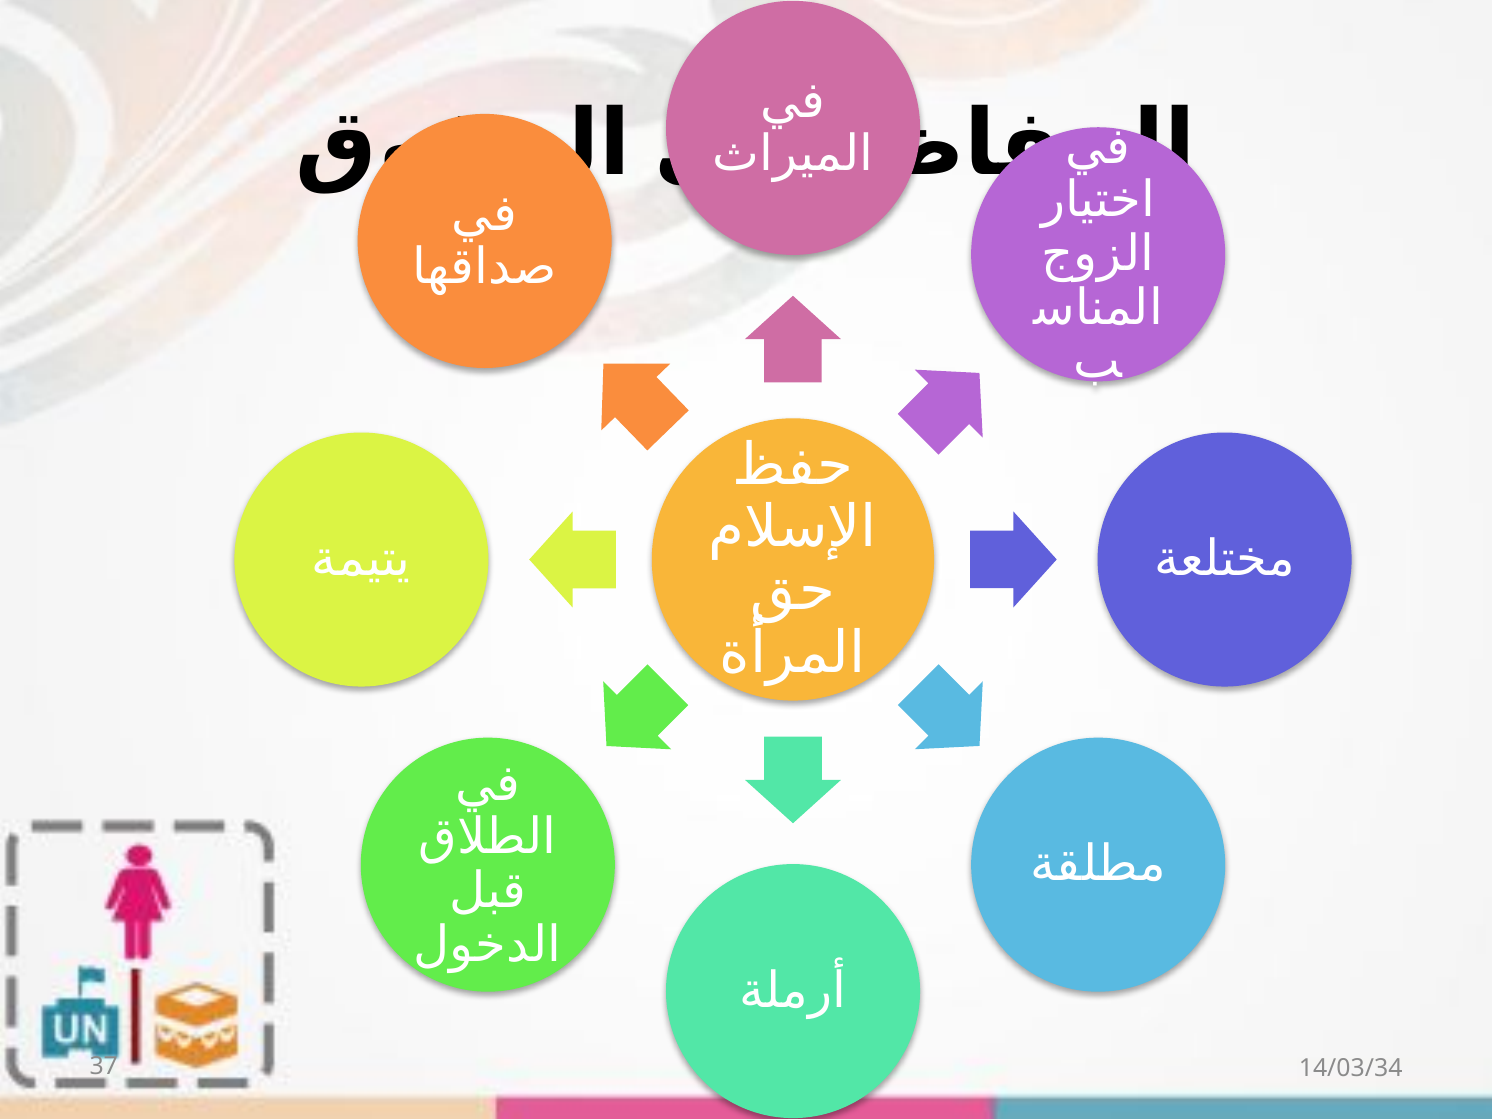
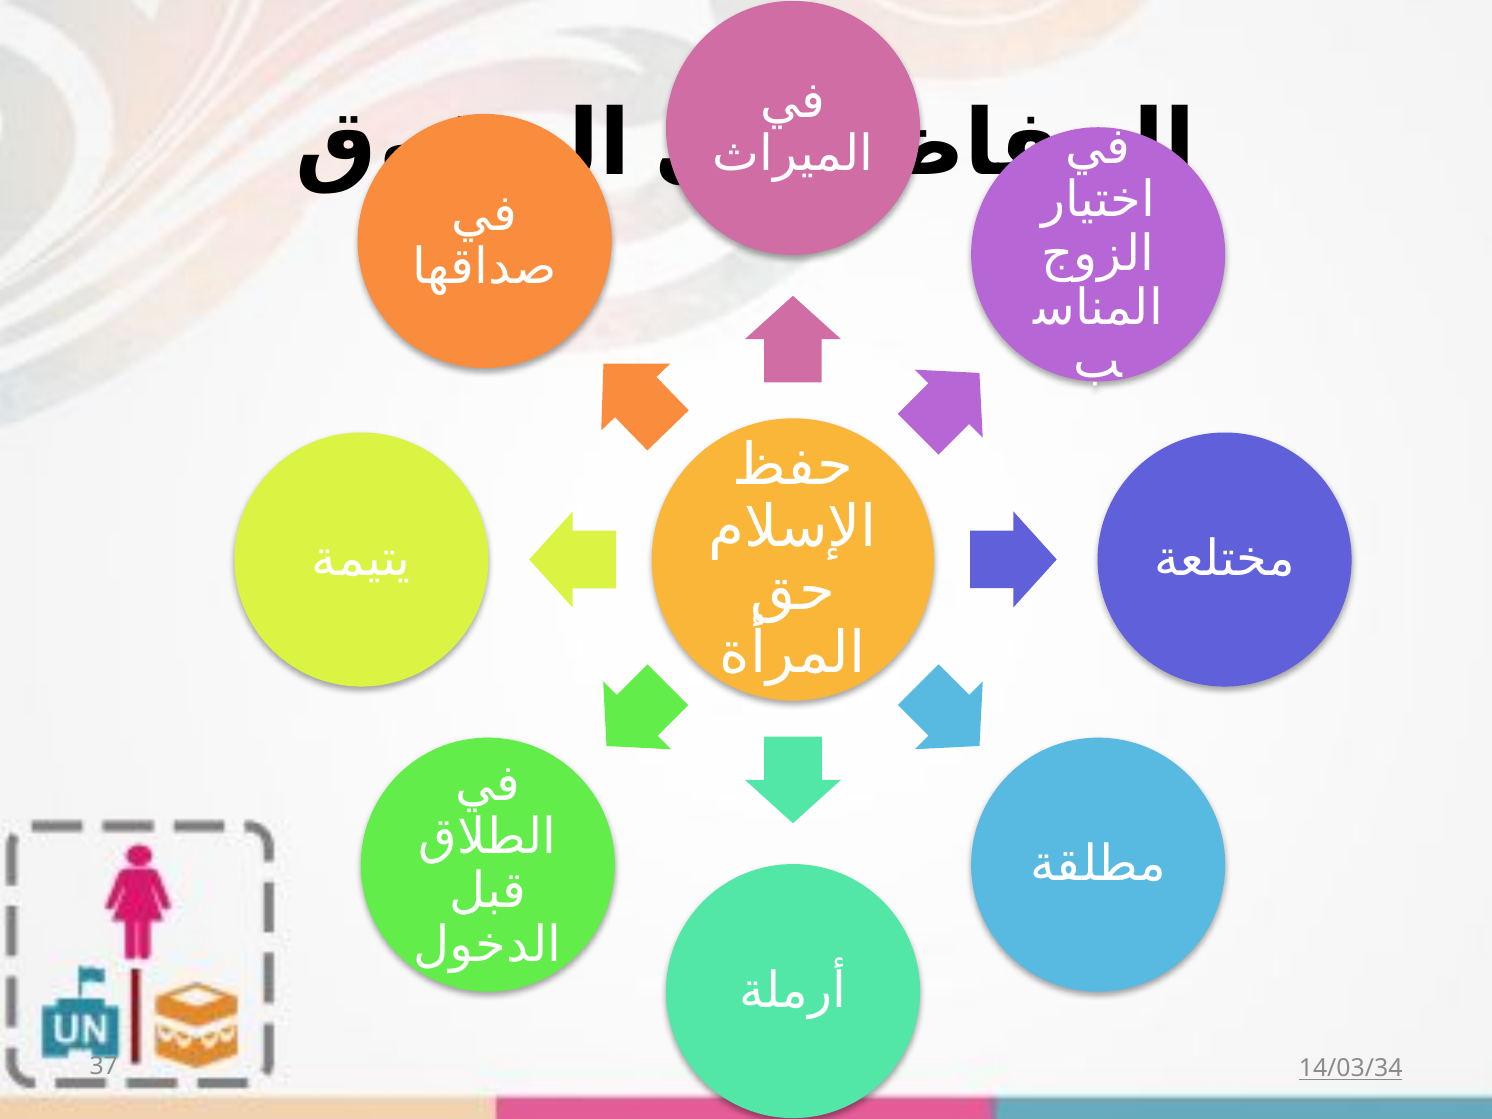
14/03/34 underline: none -> present (1351, 1069)
